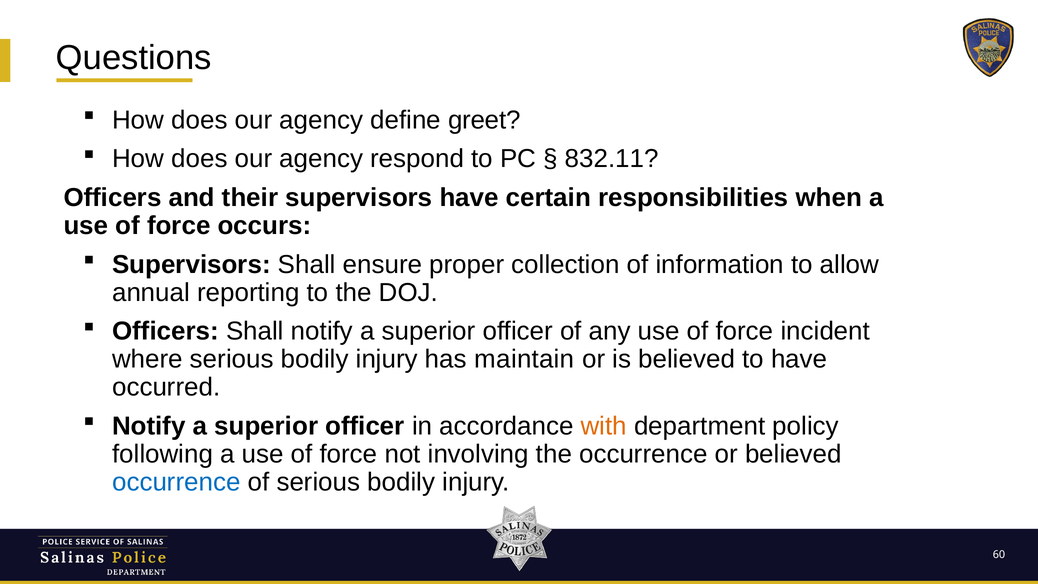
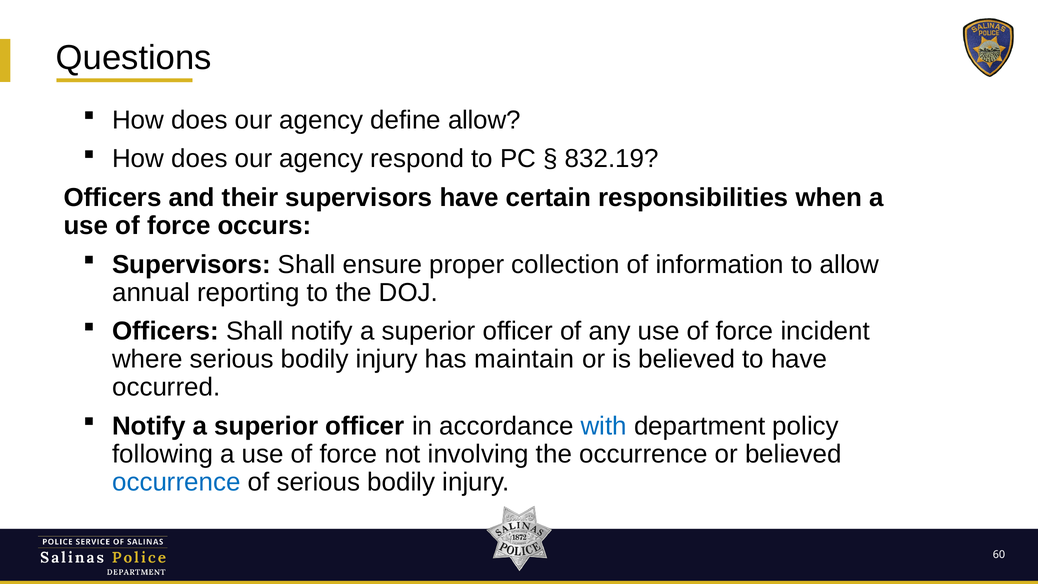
define greet: greet -> allow (484, 120)
832.11: 832.11 -> 832.19 (612, 159)
with colour: orange -> blue (604, 426)
